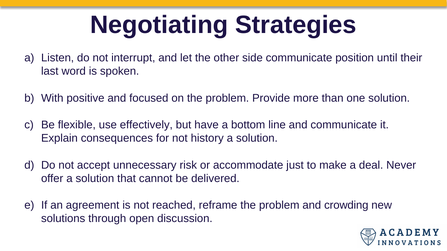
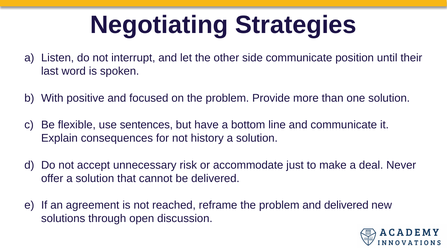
effectively: effectively -> sentences (146, 125)
and crowding: crowding -> delivered (346, 206)
